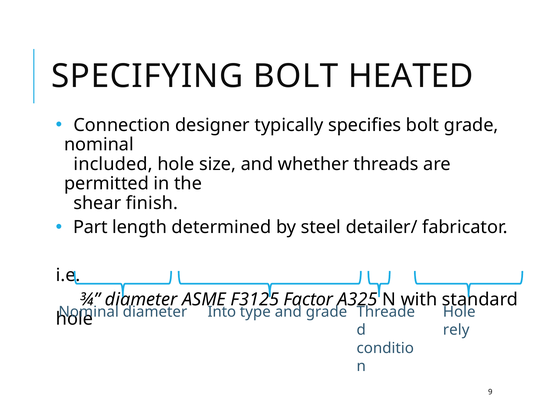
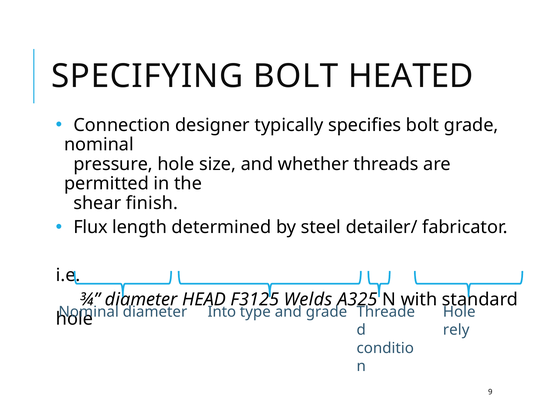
included: included -> pressure (113, 164)
Part: Part -> Flux (91, 227)
ASME: ASME -> HEAD (204, 300)
Factor: Factor -> Welds (308, 300)
